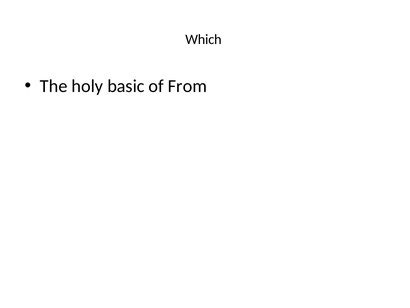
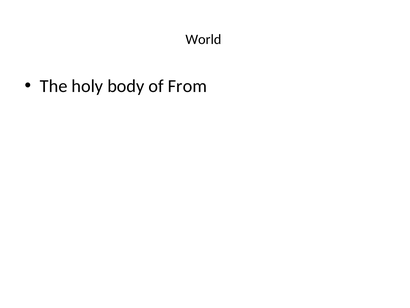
Which: Which -> World (203, 39)
basic: basic -> body (126, 86)
